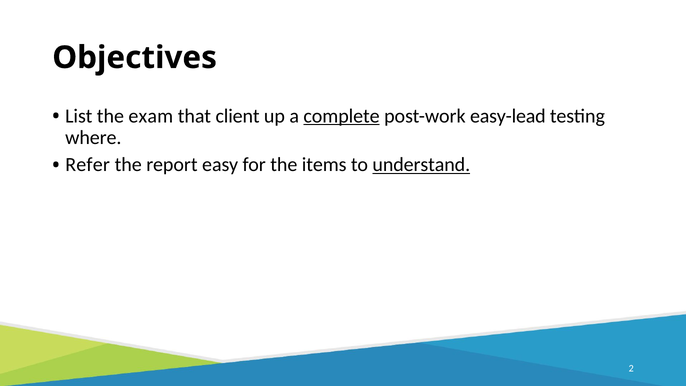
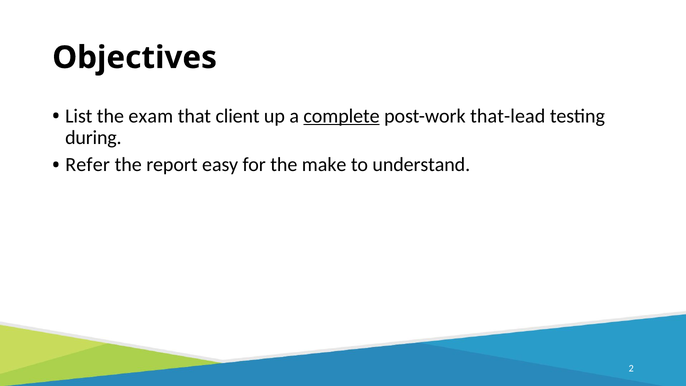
easy-lead: easy-lead -> that-lead (508, 116)
where: where -> during (93, 138)
items: items -> make (324, 165)
understand underline: present -> none (421, 165)
